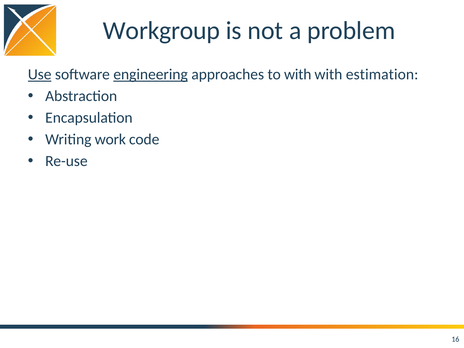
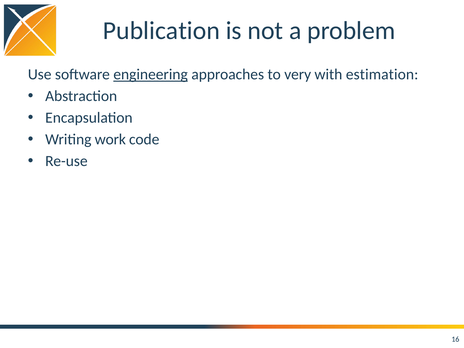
Workgroup: Workgroup -> Publication (161, 31)
Use underline: present -> none (40, 75)
to with: with -> very (298, 75)
